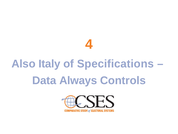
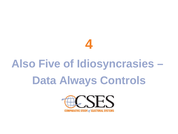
Italy: Italy -> Five (49, 64)
Specifications: Specifications -> Idiosyncrasies (115, 64)
